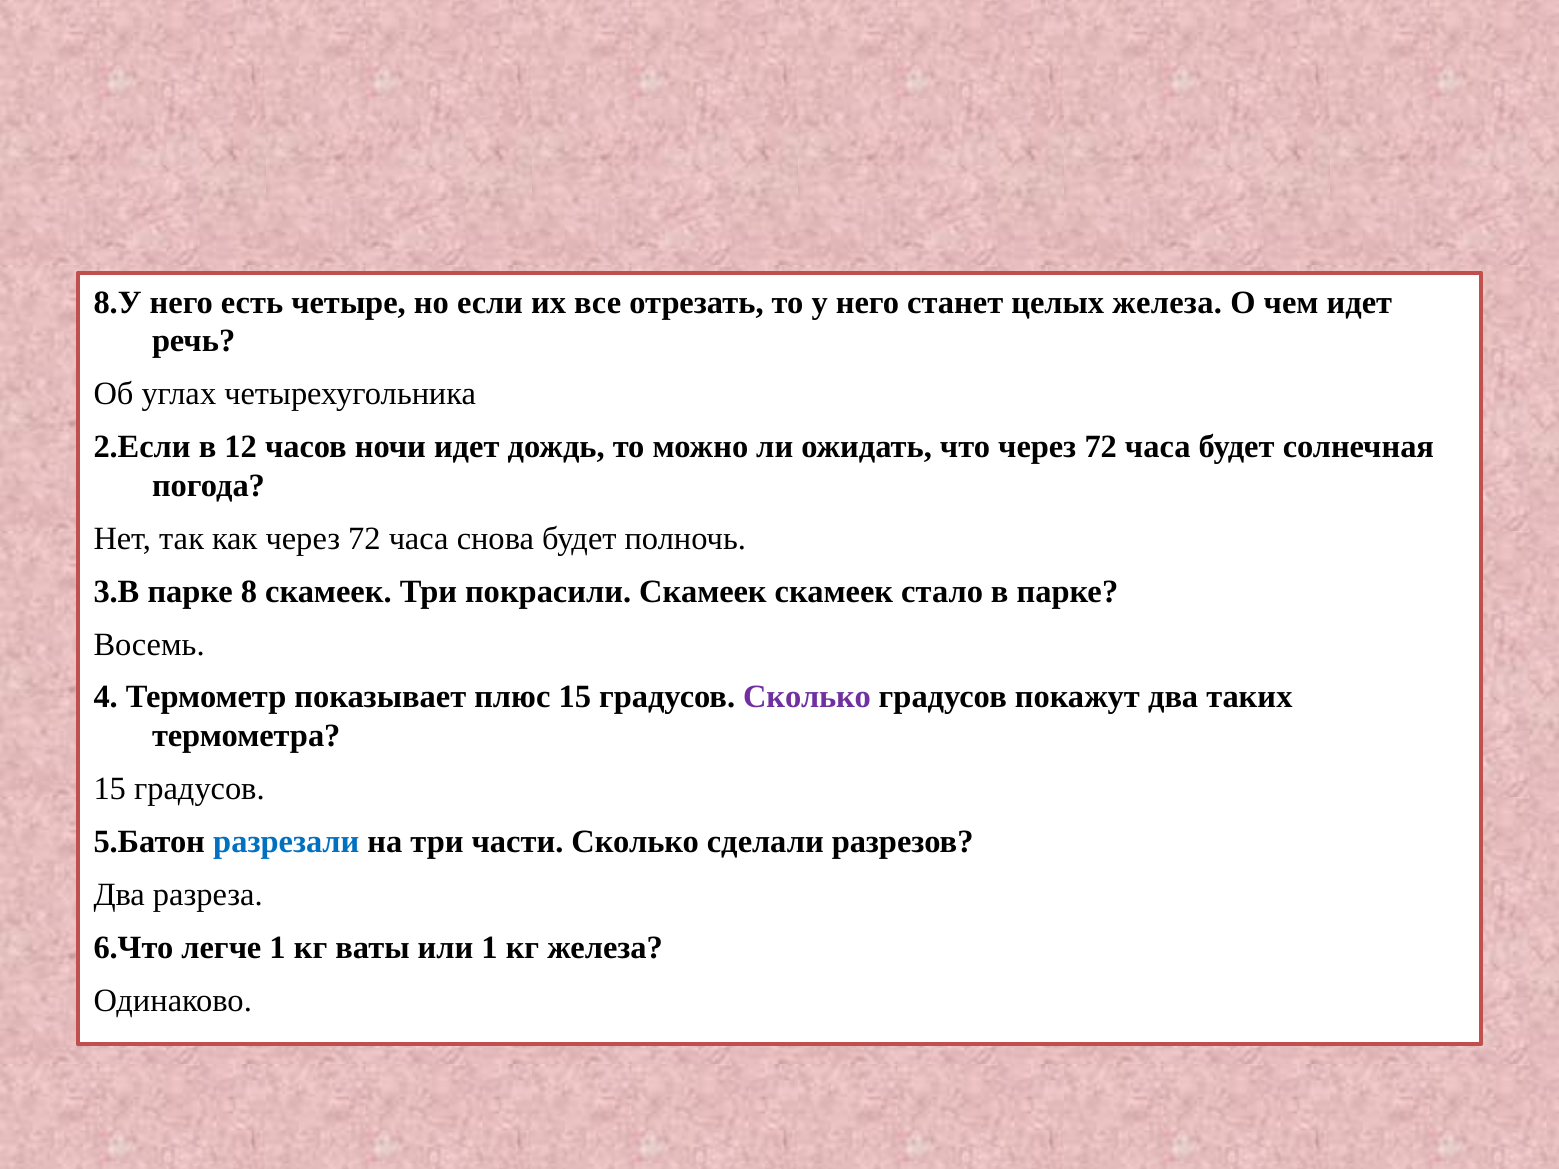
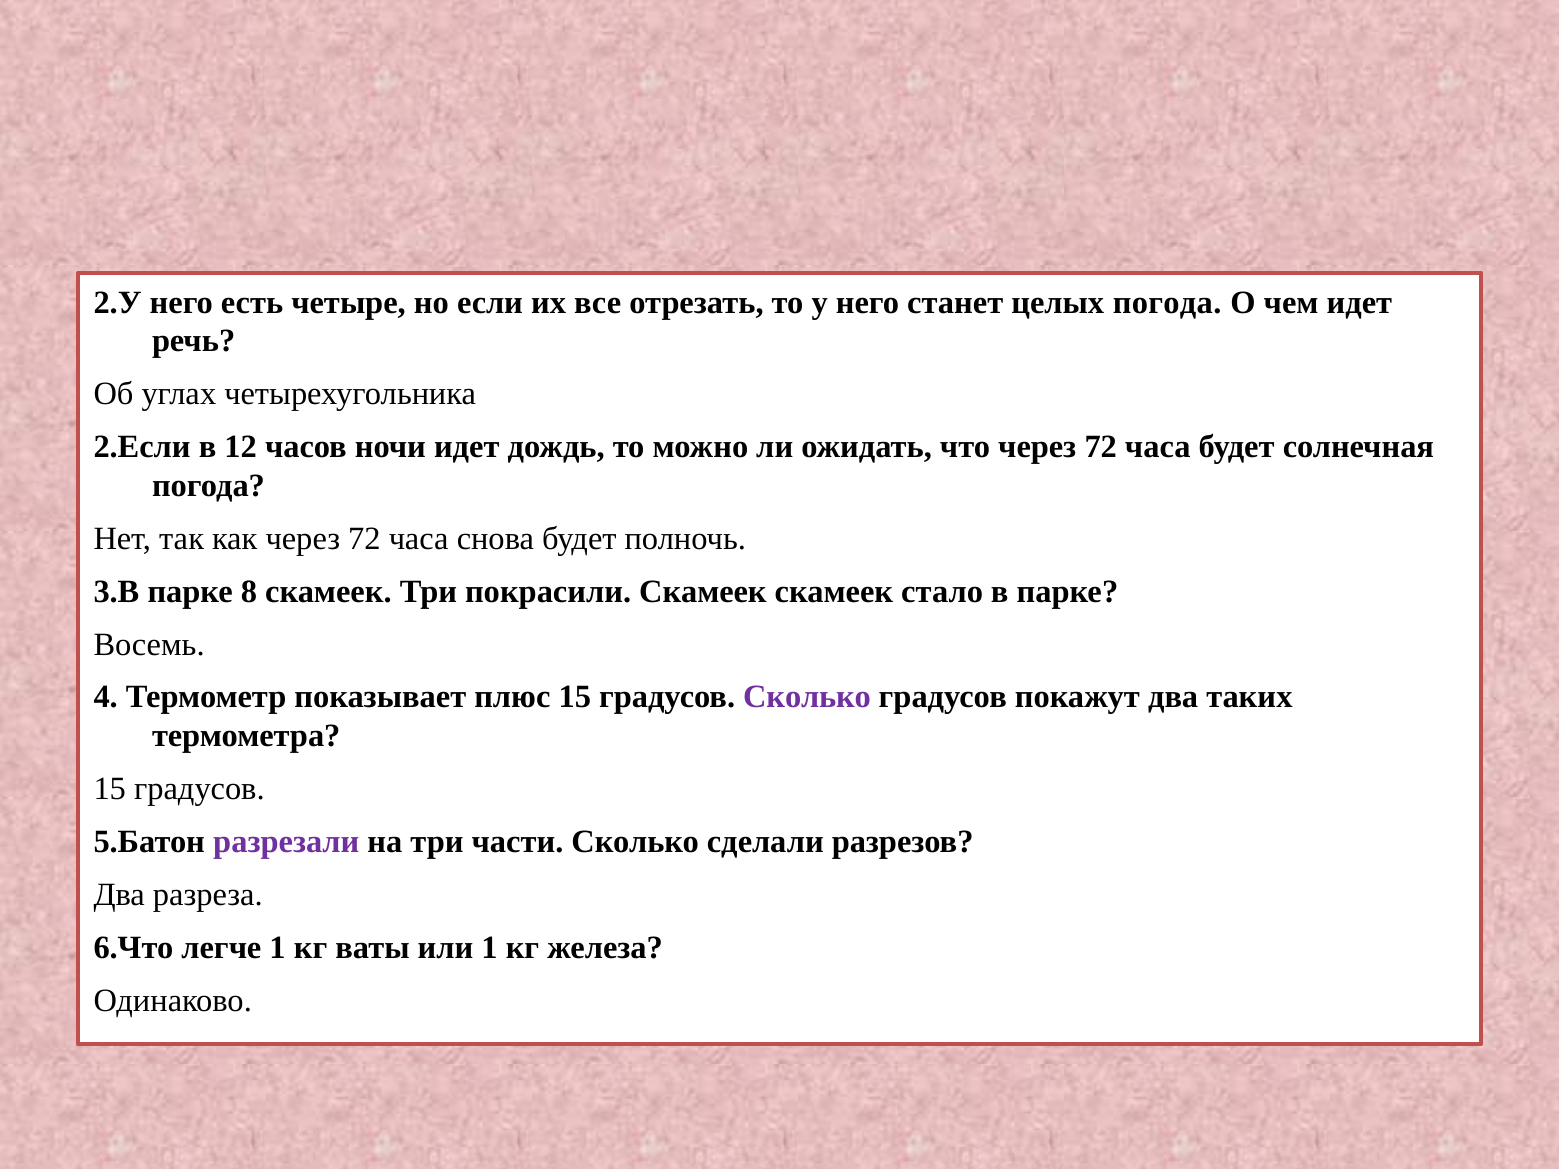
8.У: 8.У -> 2.У (118, 302)
целых железа: железа -> погода (1167, 302)
разрезали colour: blue -> purple (286, 842)
